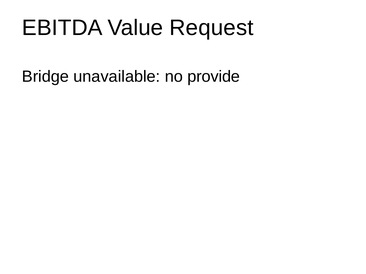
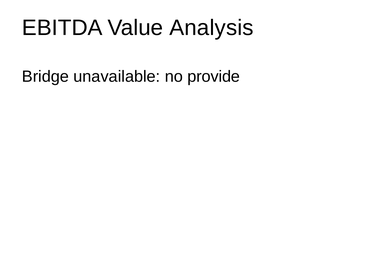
Request: Request -> Analysis (211, 28)
